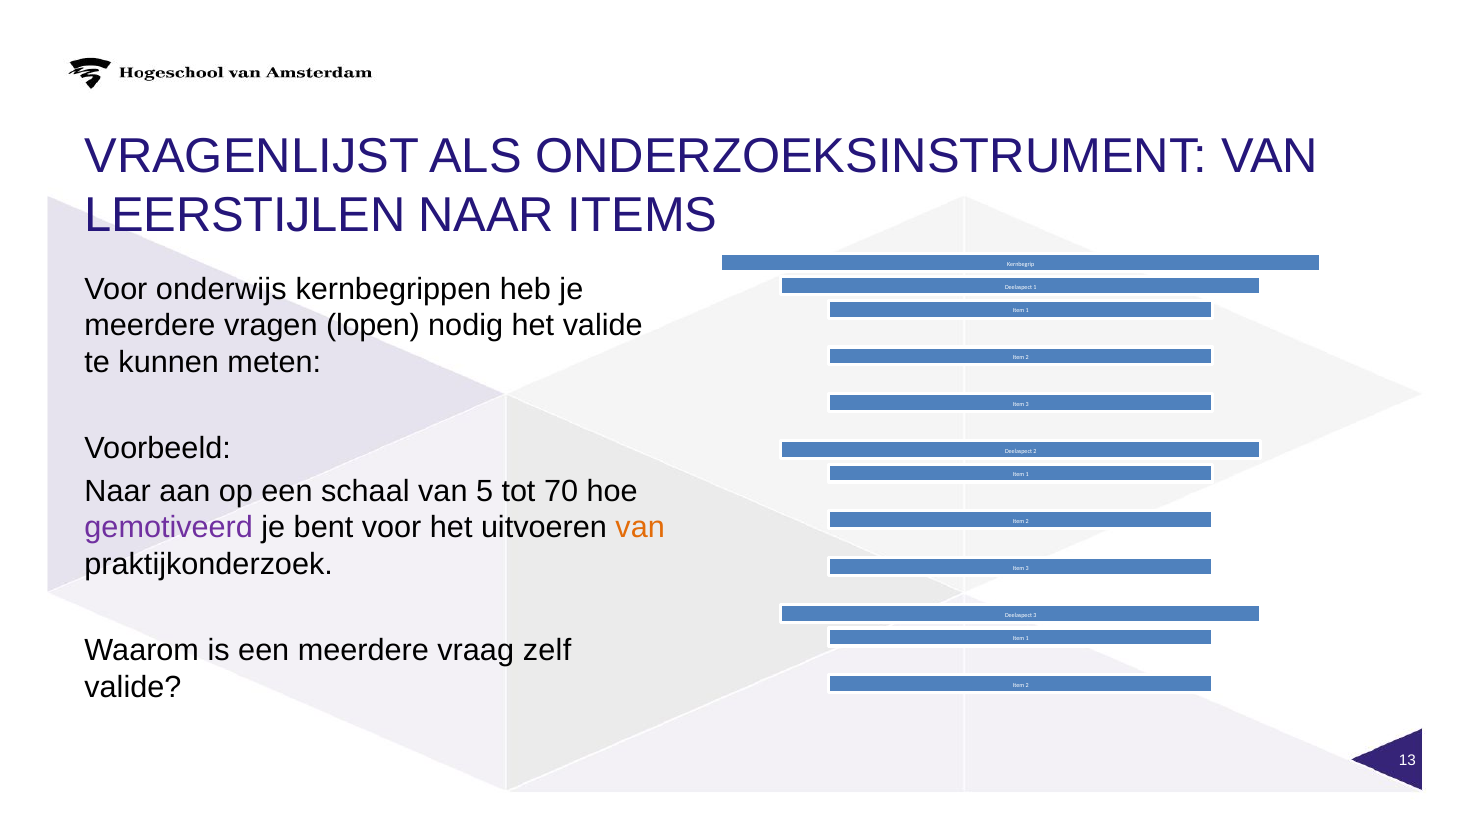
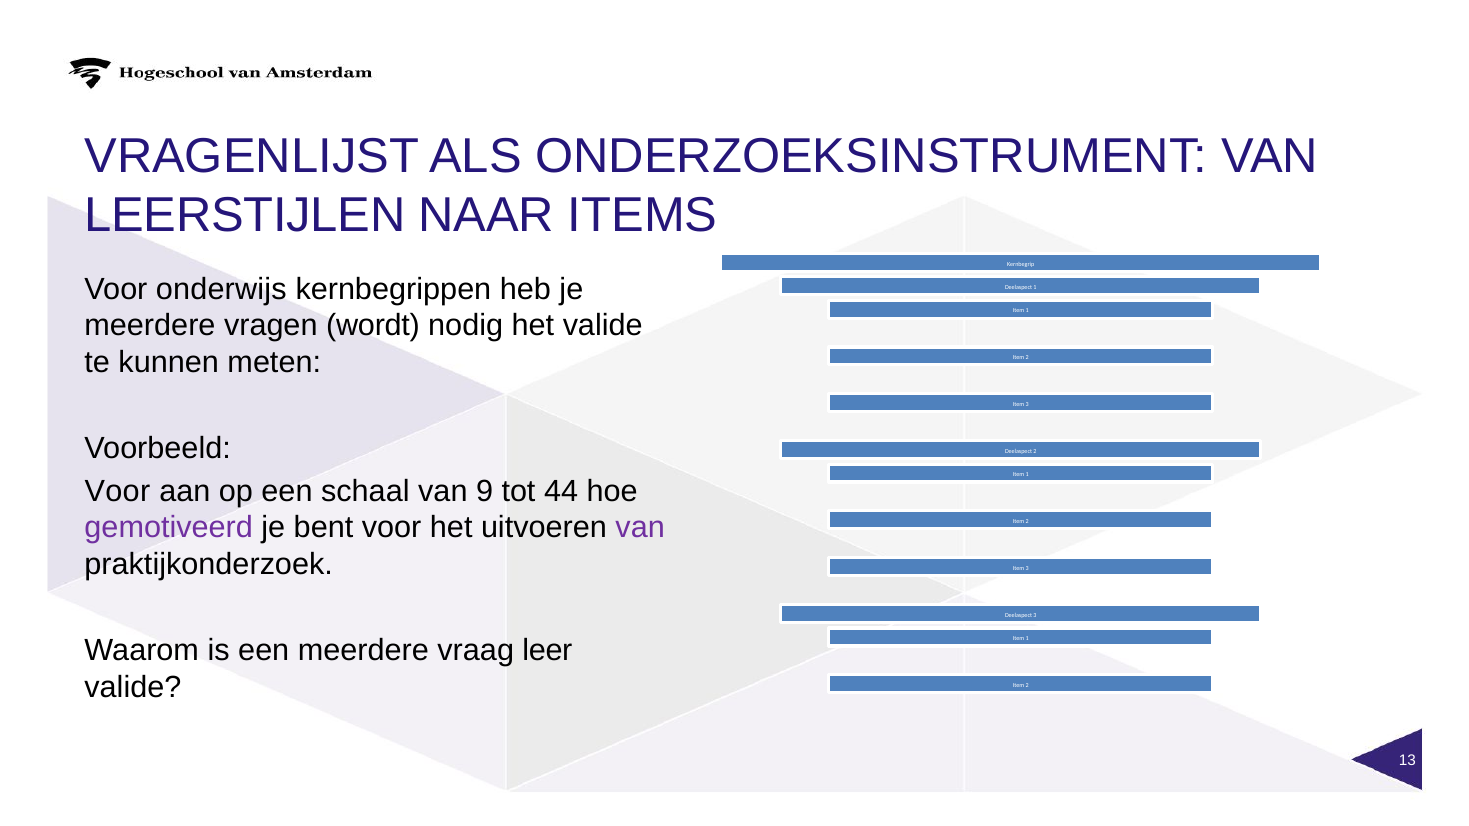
lopen: lopen -> wordt (373, 326)
Naar: Naar -> Voor (117, 491)
5: 5 -> 9 (485, 491)
70: 70 -> 44 (561, 491)
van colour: orange -> purple (640, 528)
zelf: zelf -> leer (547, 651)
